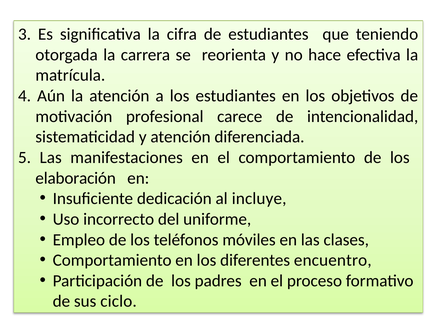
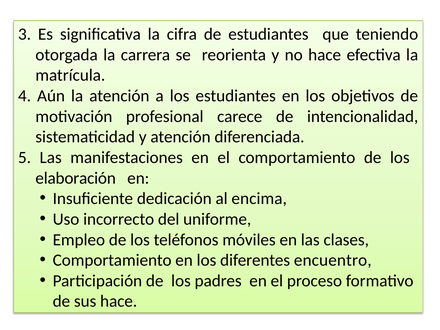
incluye: incluye -> encima (259, 199)
sus ciclo: ciclo -> hace (119, 301)
